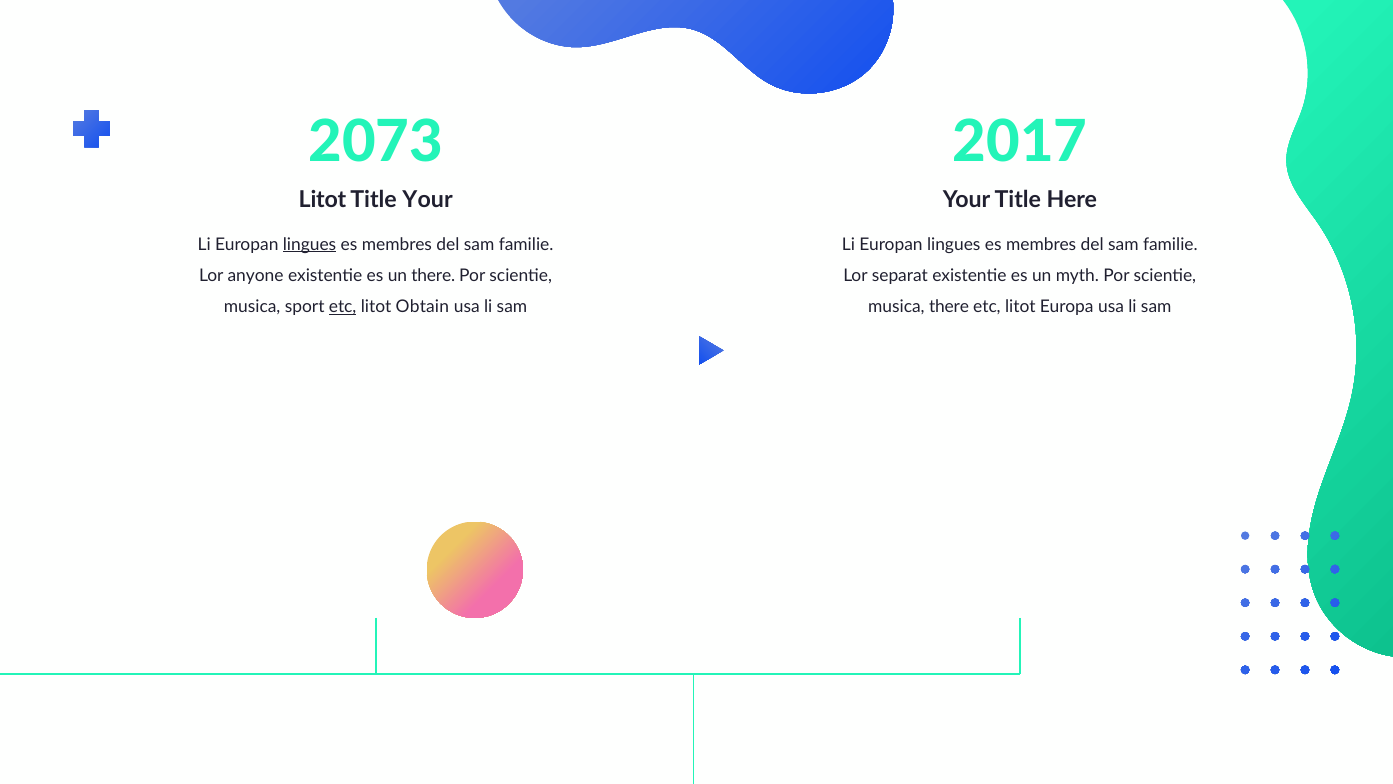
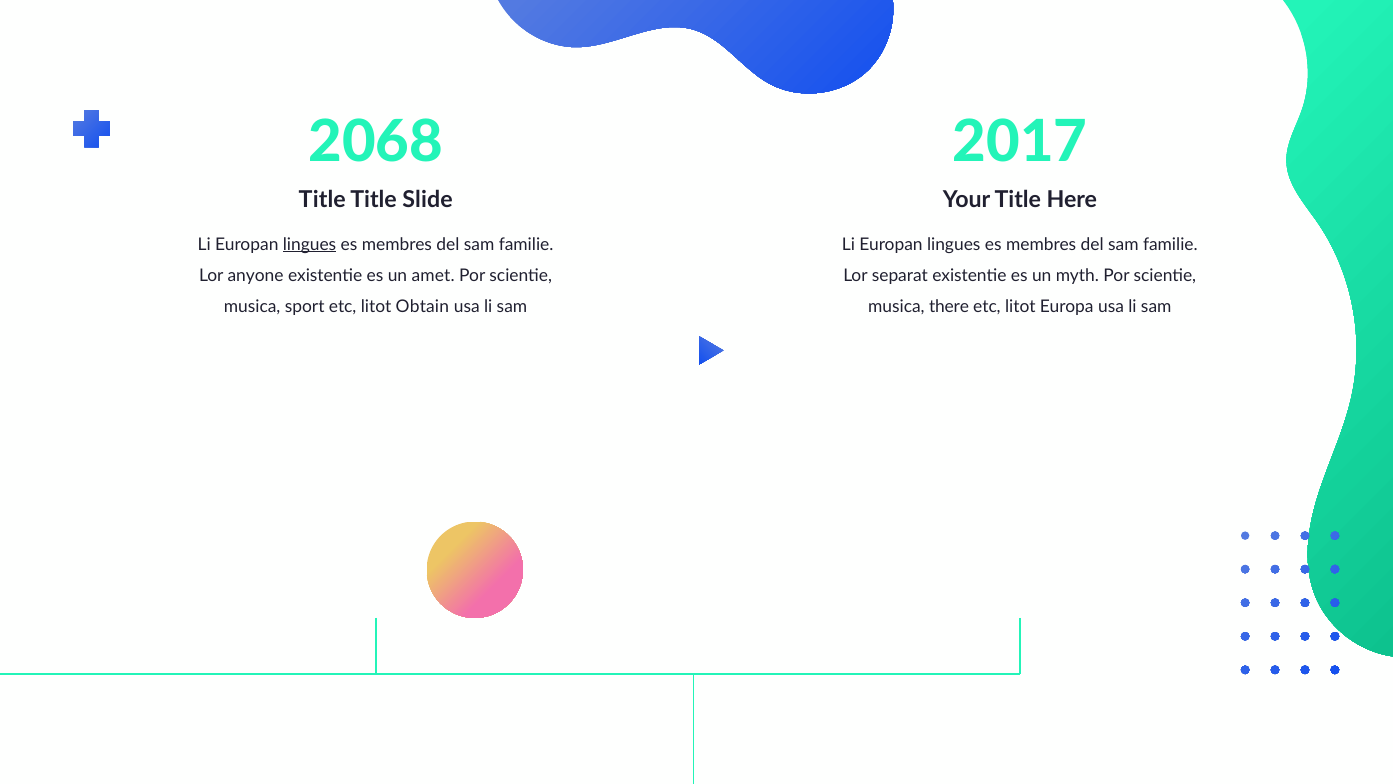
2073: 2073 -> 2068 (376, 142)
Litot: Litot -> Title (322, 199)
Title Your: Your -> Slide (428, 199)
un there: there -> amet (433, 276)
etc underline: present -> none (343, 307)
